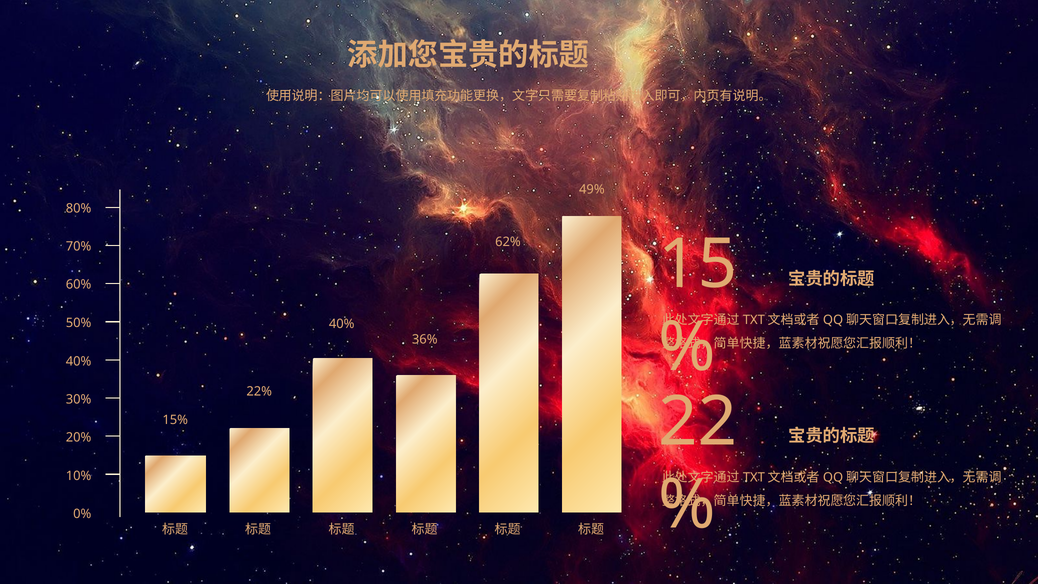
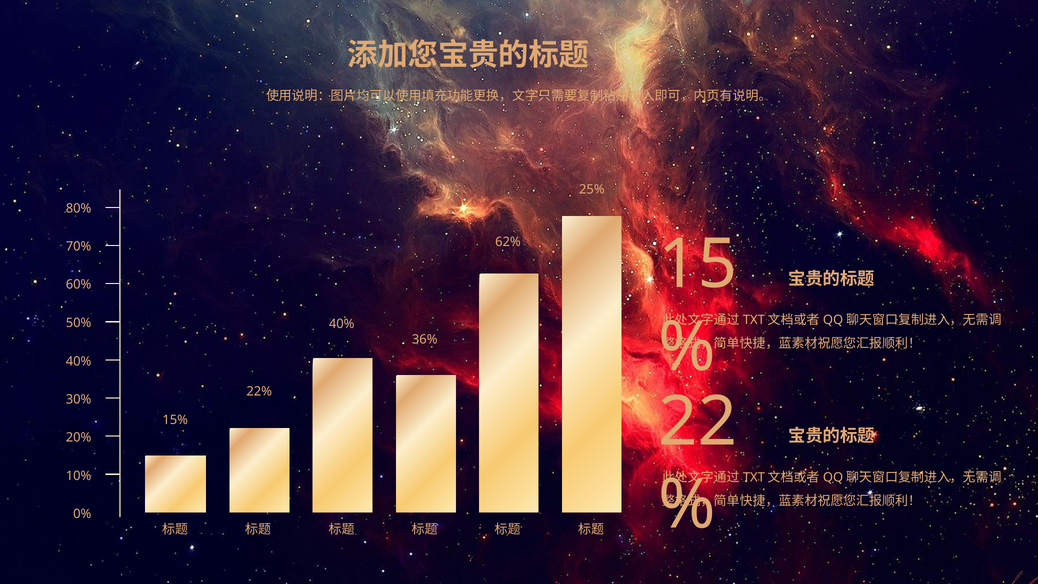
49%: 49% -> 25% (592, 189)
